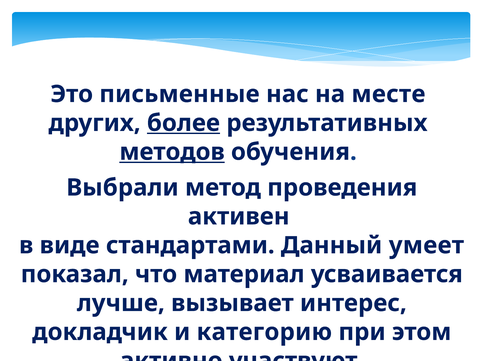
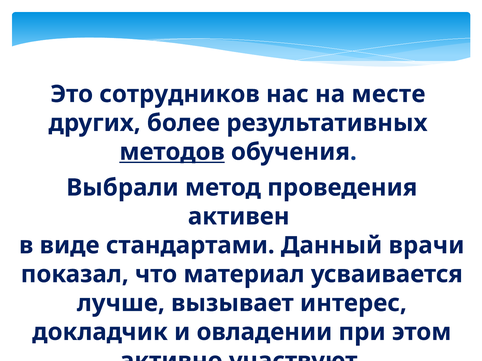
письменные: письменные -> сотрудников (180, 94)
более underline: present -> none (183, 123)
умеет: умеет -> врачи (426, 246)
категорию: категорию -> овладении (264, 332)
